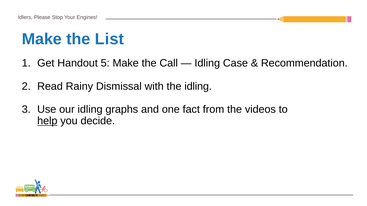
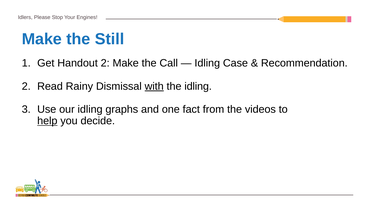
List: List -> Still (110, 39)
Handout 5: 5 -> 2 (105, 63)
with underline: none -> present (154, 86)
